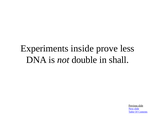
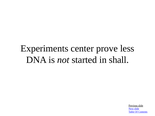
inside: inside -> center (82, 49)
double: double -> started (84, 60)
